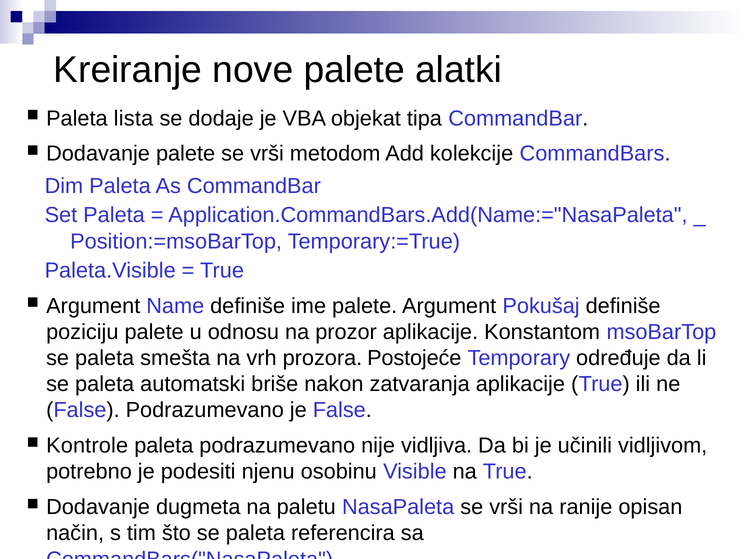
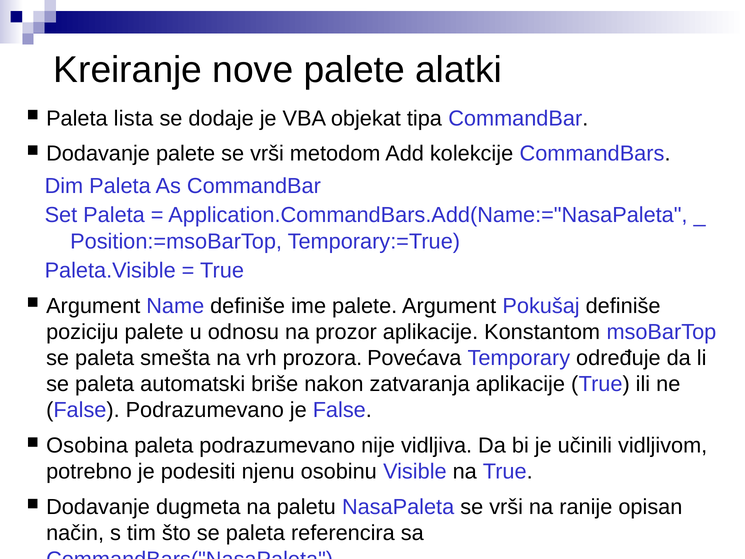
Postojeće: Postojeće -> Povećava (414, 358)
Kontrole: Kontrole -> Osobina (87, 446)
